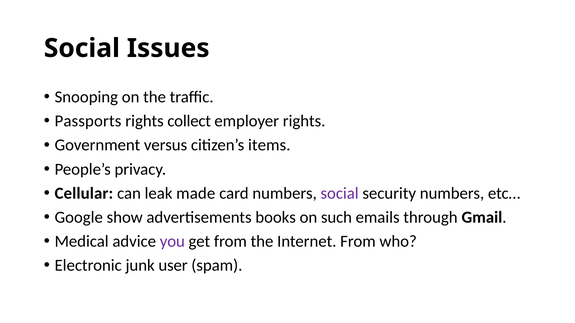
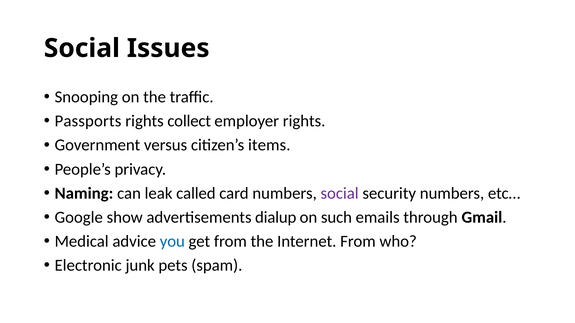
Cellular: Cellular -> Naming (84, 193)
made: made -> called (196, 193)
books: books -> dialup (276, 218)
you colour: purple -> blue (172, 242)
user: user -> pets (173, 266)
